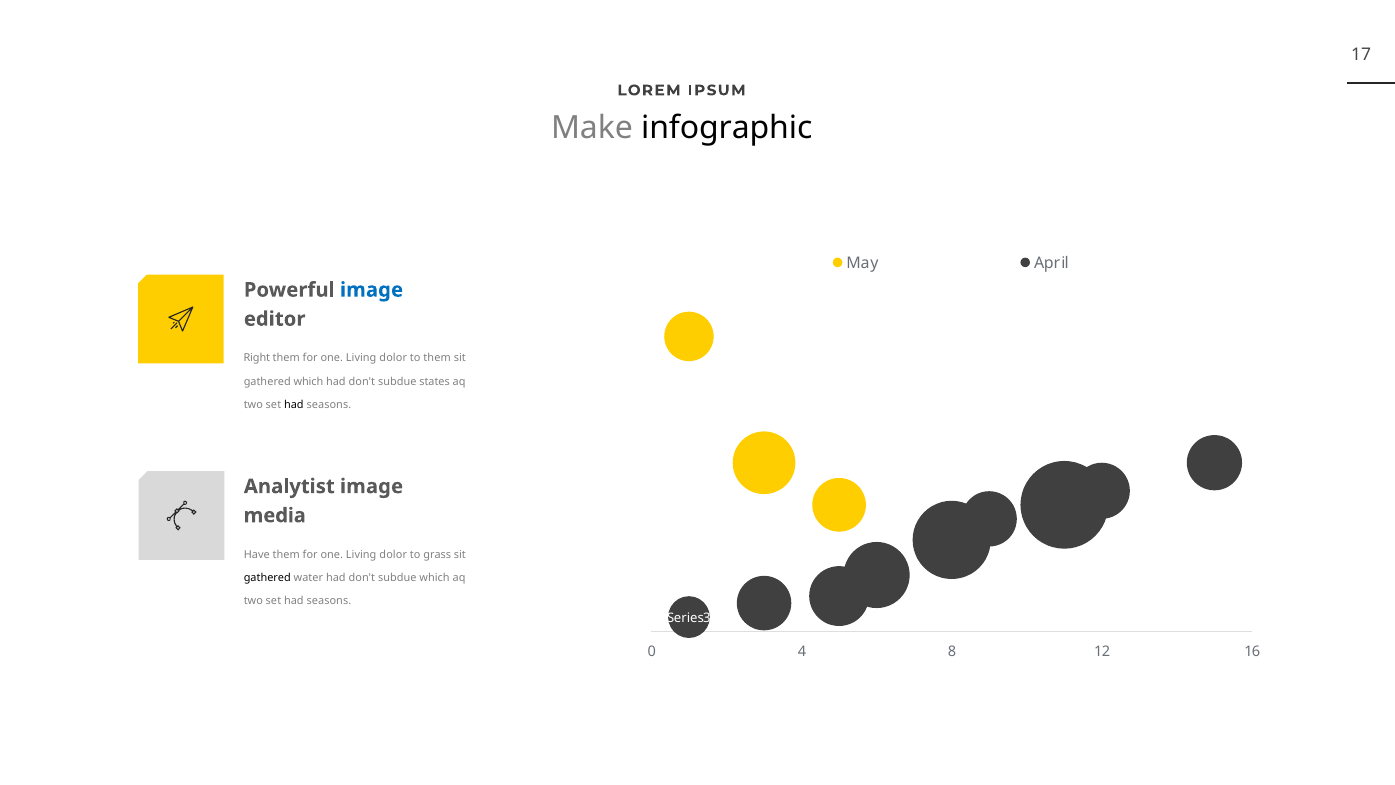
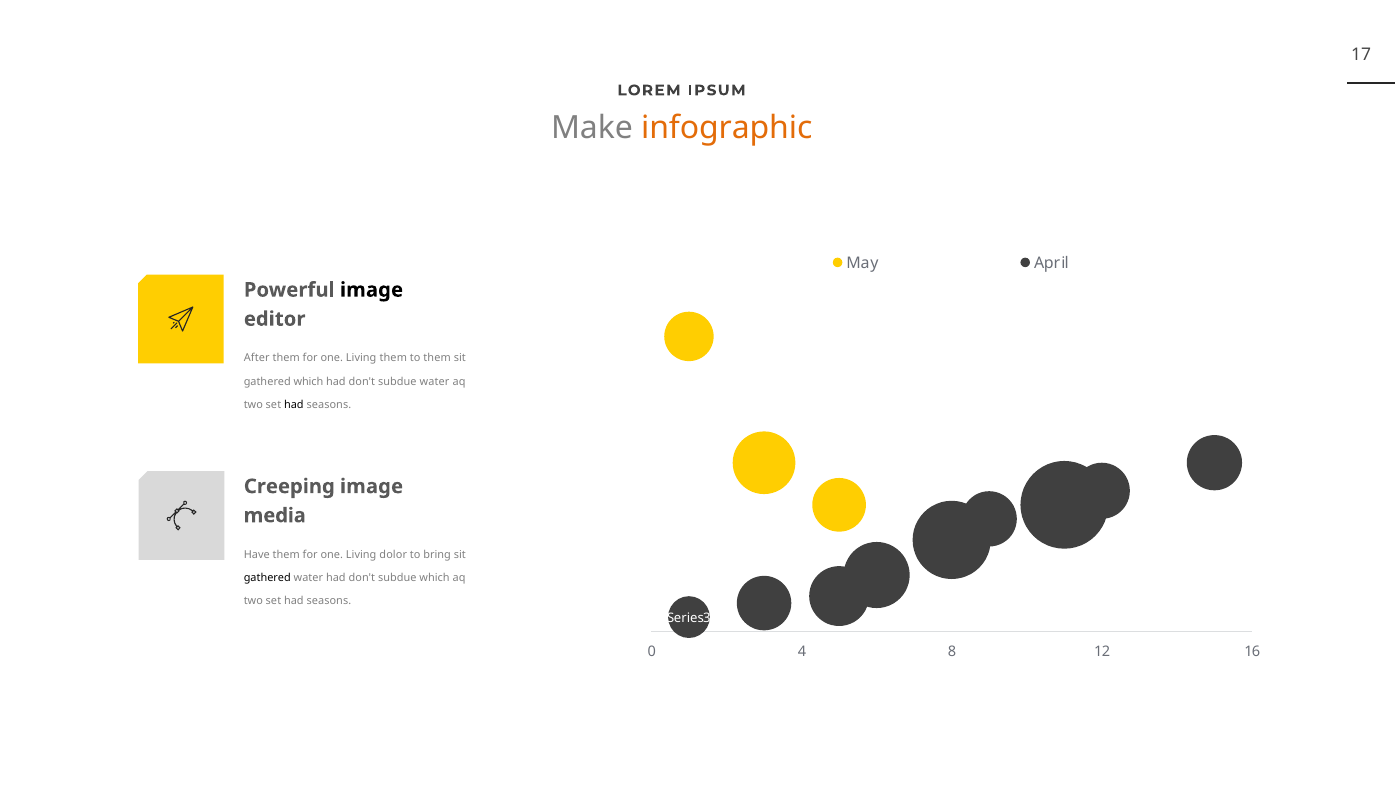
infographic colour: black -> orange (727, 128)
image colour: blue -> black (372, 290)
Right: Right -> After (257, 358)
dolor: dolor -> them (393, 358)
subdue states: states -> water (435, 381)
Analytist: Analytist -> Creeping (289, 486)
grass: grass -> bring (437, 555)
